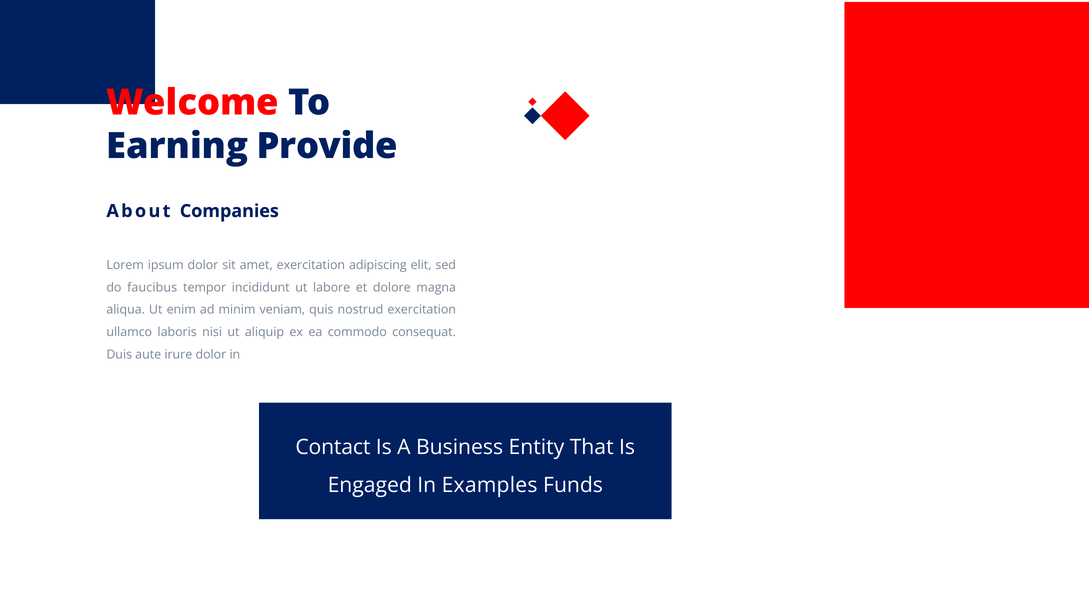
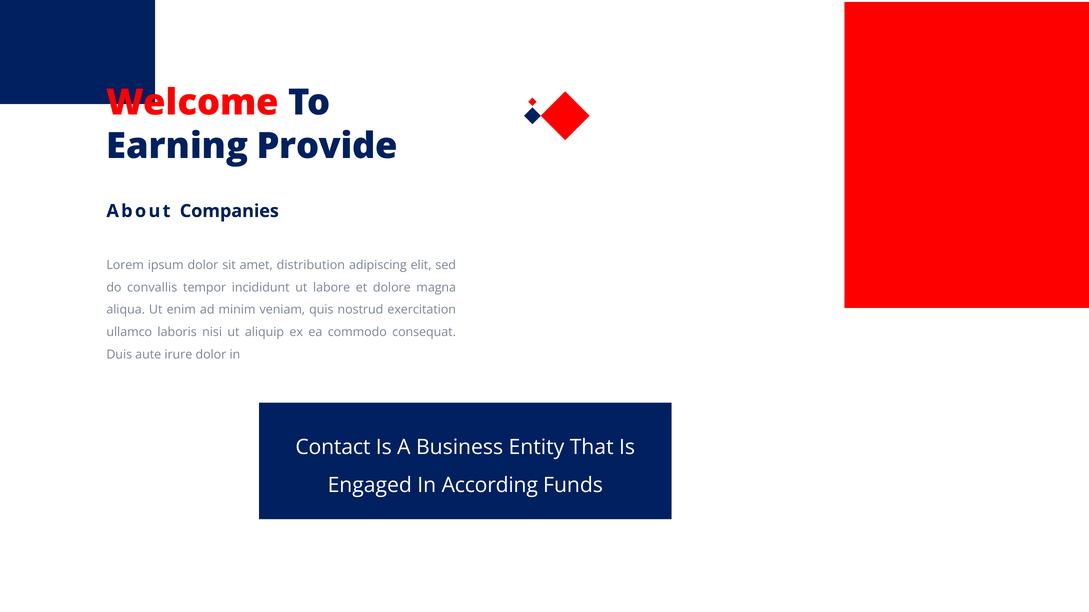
amet exercitation: exercitation -> distribution (311, 265)
faucibus: faucibus -> convallis (152, 288)
Examples: Examples -> According (490, 486)
